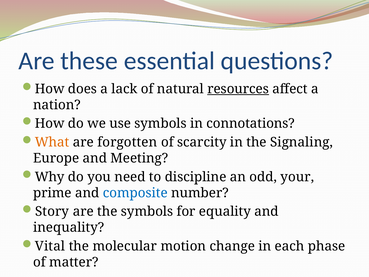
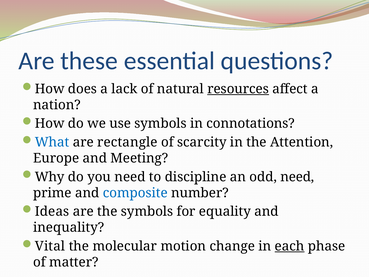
What colour: orange -> blue (52, 142)
forgotten: forgotten -> rectangle (127, 142)
Signaling: Signaling -> Attention (302, 142)
odd your: your -> need (297, 177)
Story: Story -> Ideas (52, 211)
each underline: none -> present (290, 246)
